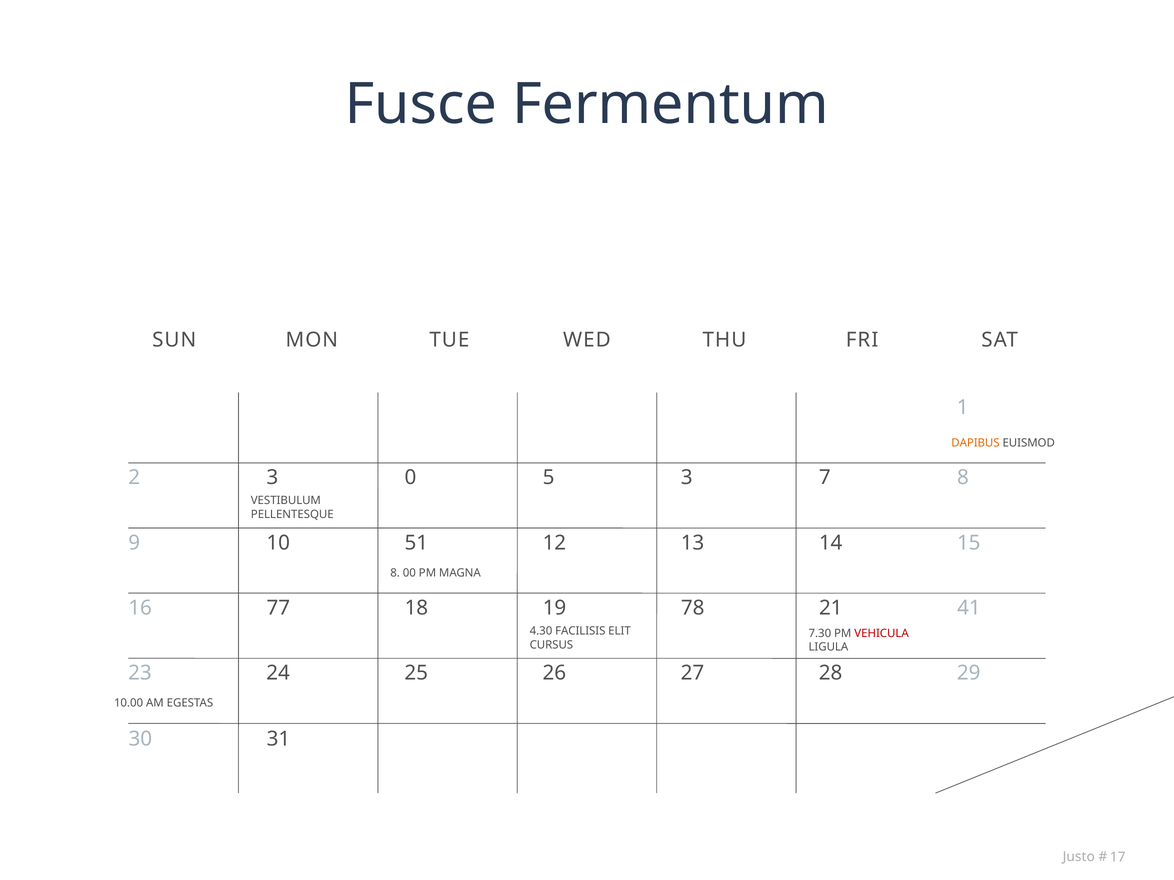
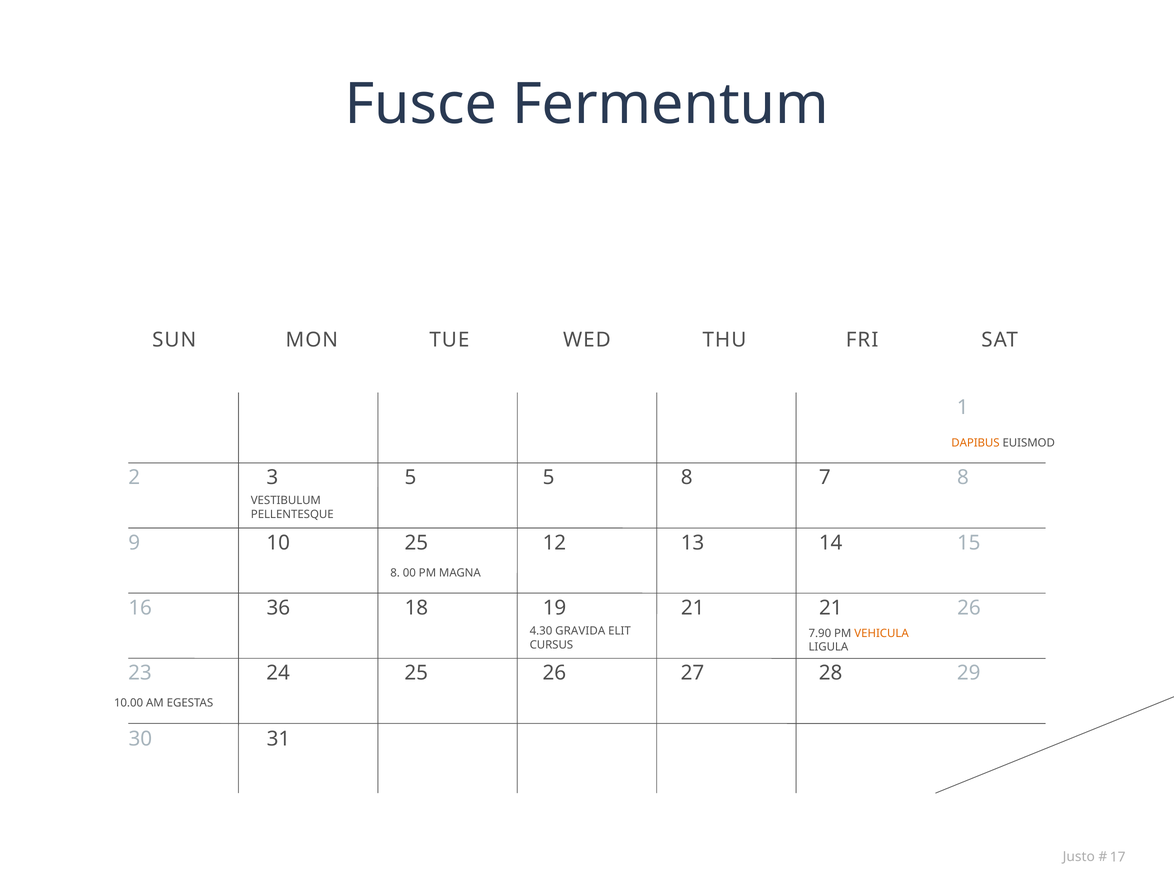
3 0: 0 -> 5 (410, 478)
5 3: 3 -> 8 (687, 478)
10 51: 51 -> 25 (416, 543)
77: 77 -> 36 (278, 608)
19 78: 78 -> 21 (693, 608)
21 41: 41 -> 26 (969, 608)
FACILISIS: FACILISIS -> GRAVIDA (580, 631)
7.30: 7.30 -> 7.90 (820, 634)
VEHICULA colour: red -> orange (882, 634)
